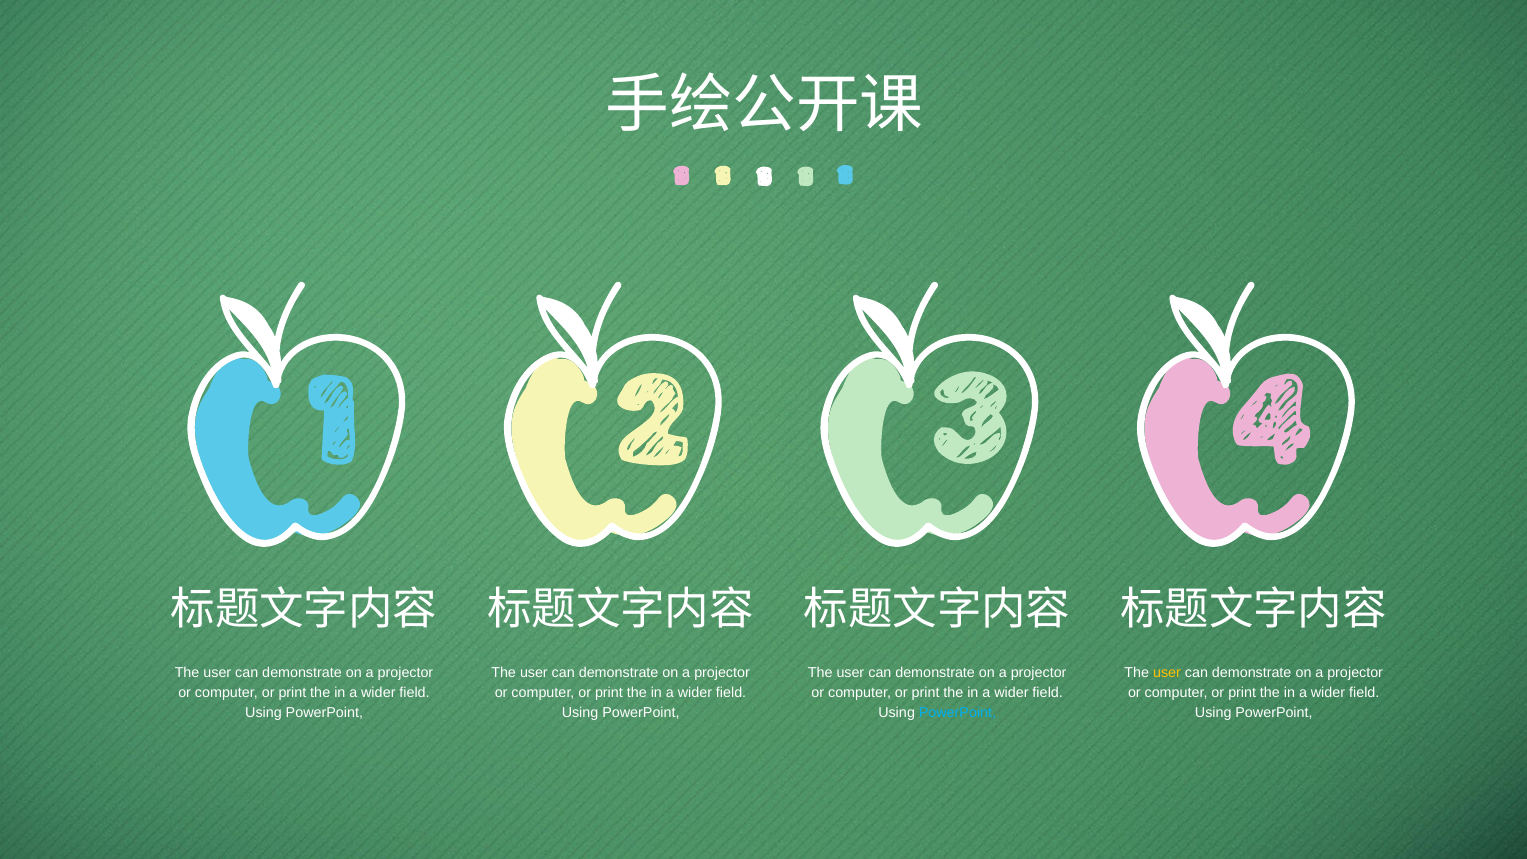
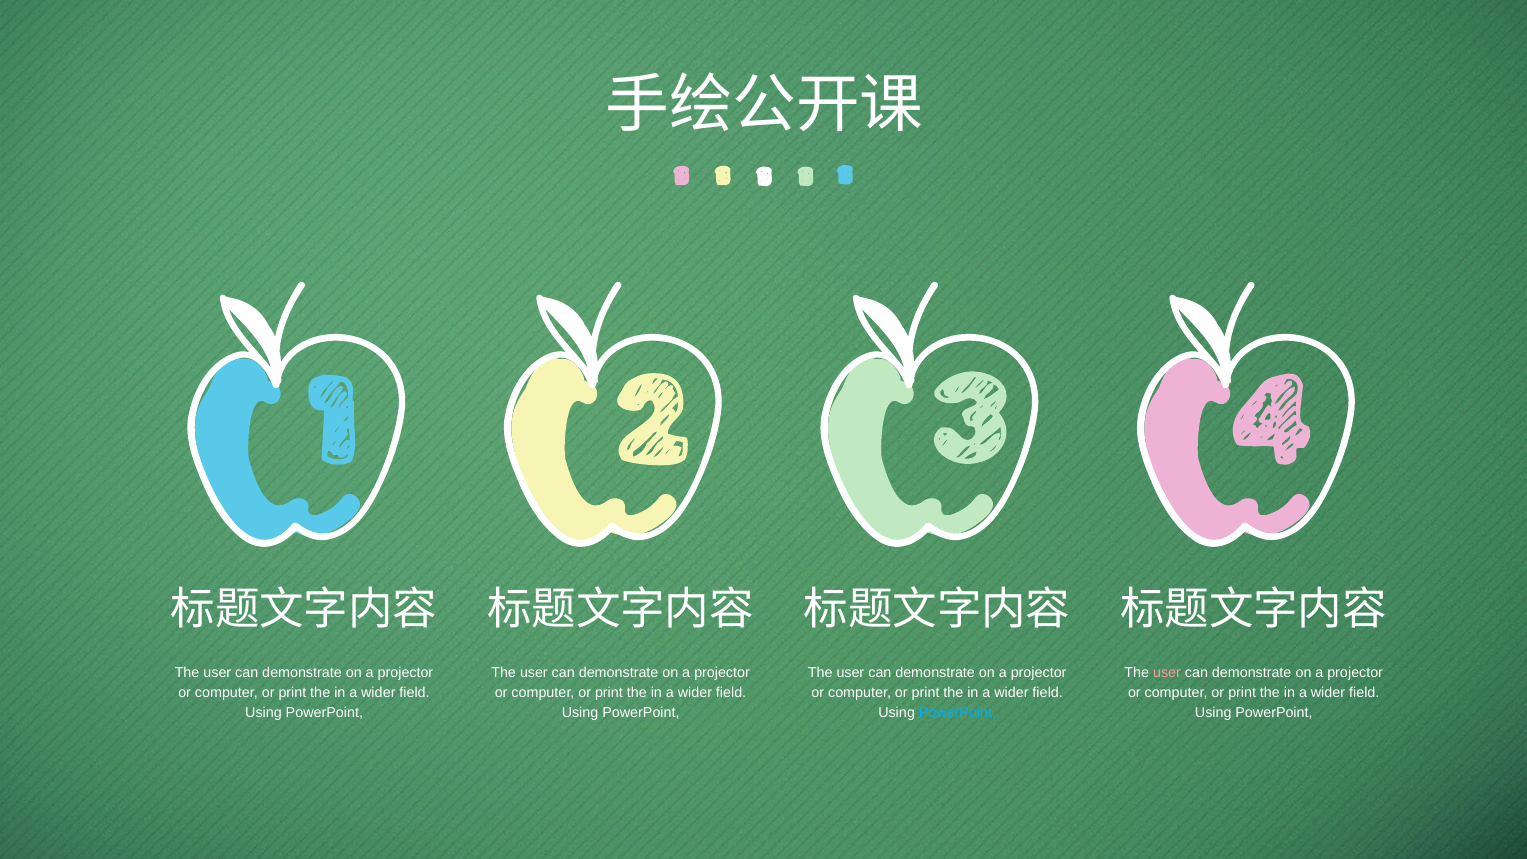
user colour: yellow -> pink (1167, 673)
